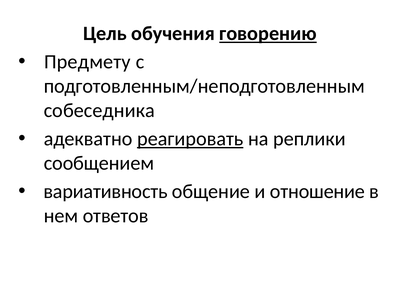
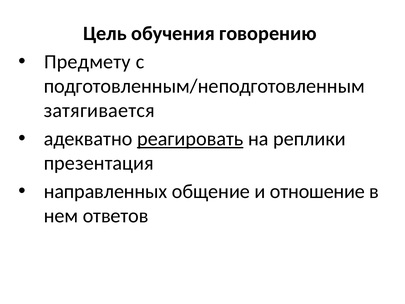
говорению underline: present -> none (268, 34)
собеседника: собеседника -> затягивается (99, 110)
сообщением: сообщением -> презентация (99, 163)
вариативность: вариативность -> направленных (106, 191)
